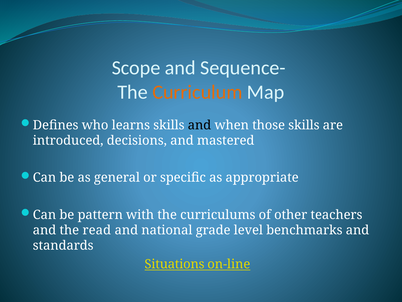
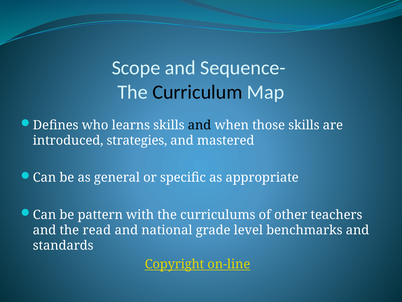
Curriculum colour: orange -> black (197, 92)
decisions: decisions -> strategies (137, 140)
Situations: Situations -> Copyright (174, 264)
